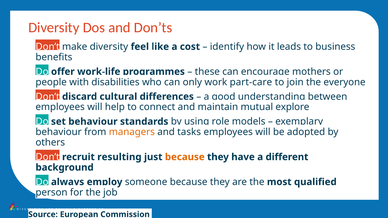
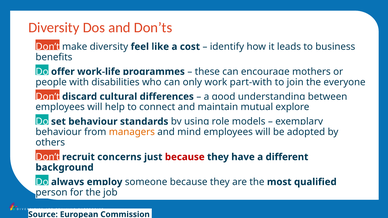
part-care: part-care -> part-with (251, 82)
tasks: tasks -> mind (189, 132)
resulting: resulting -> concerns (119, 157)
because colour: orange -> red (185, 157)
